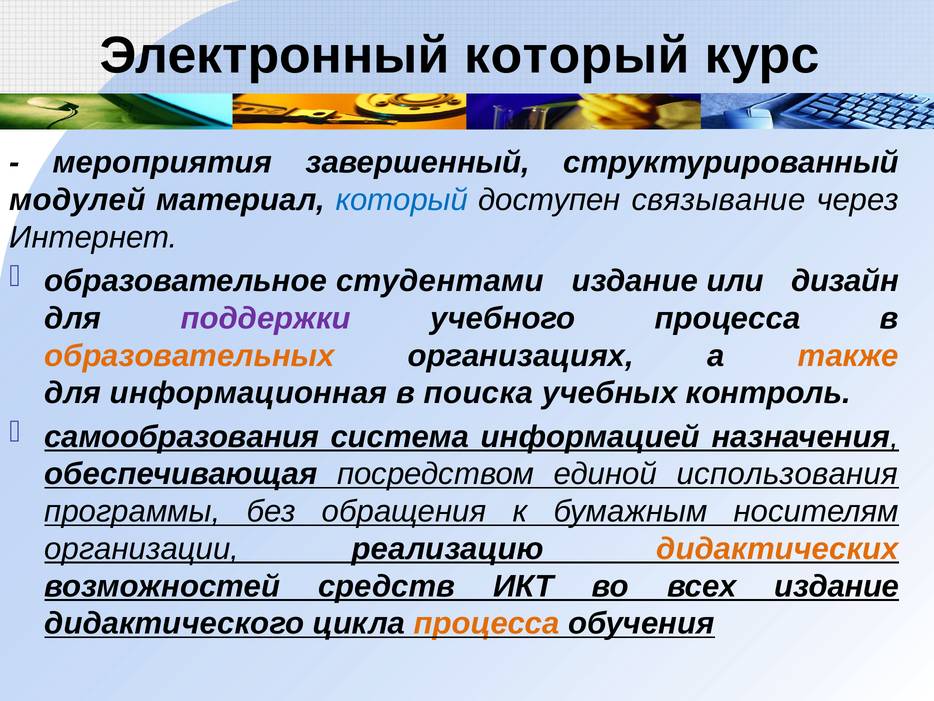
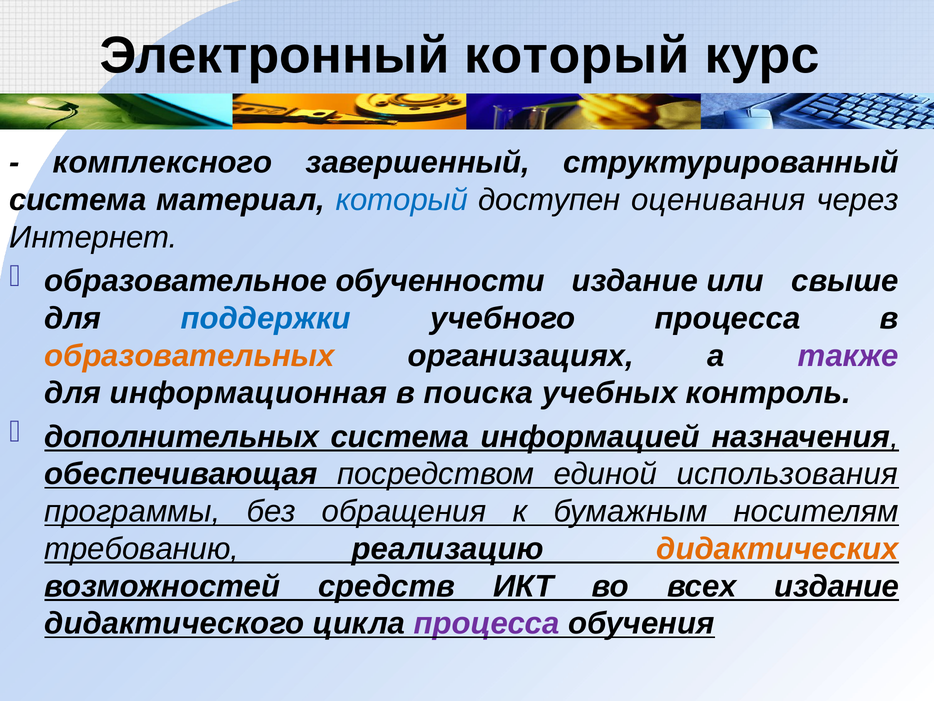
мероприятия: мероприятия -> комплексного (163, 162)
модулей: модулей -> система (78, 200)
связывание: связывание -> оценивания (718, 200)
студентами: студентами -> обученности (440, 281)
дизайн: дизайн -> свыше (845, 281)
поддержки colour: purple -> blue (266, 318)
также colour: orange -> purple (848, 355)
самообразования: самообразования -> дополнительных (182, 436)
организации: организации -> требованию (142, 549)
процесса colour: orange -> purple (487, 623)
